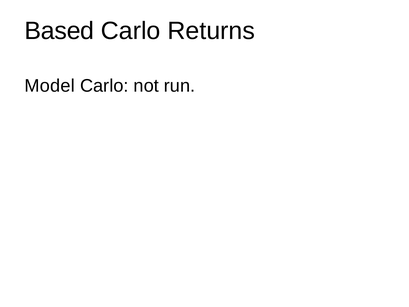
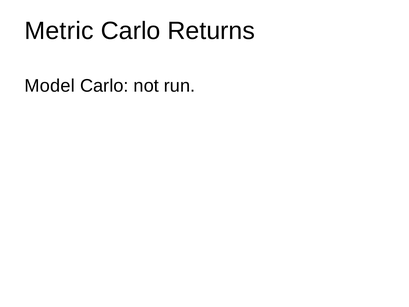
Based: Based -> Metric (59, 31)
